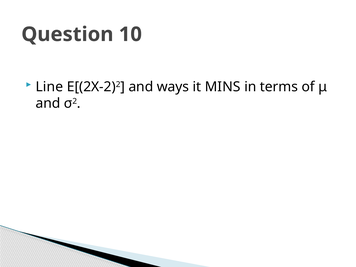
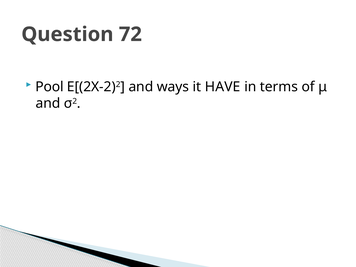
10: 10 -> 72 (130, 34)
Line: Line -> Pool (50, 87)
MINS: MINS -> HAVE (223, 87)
